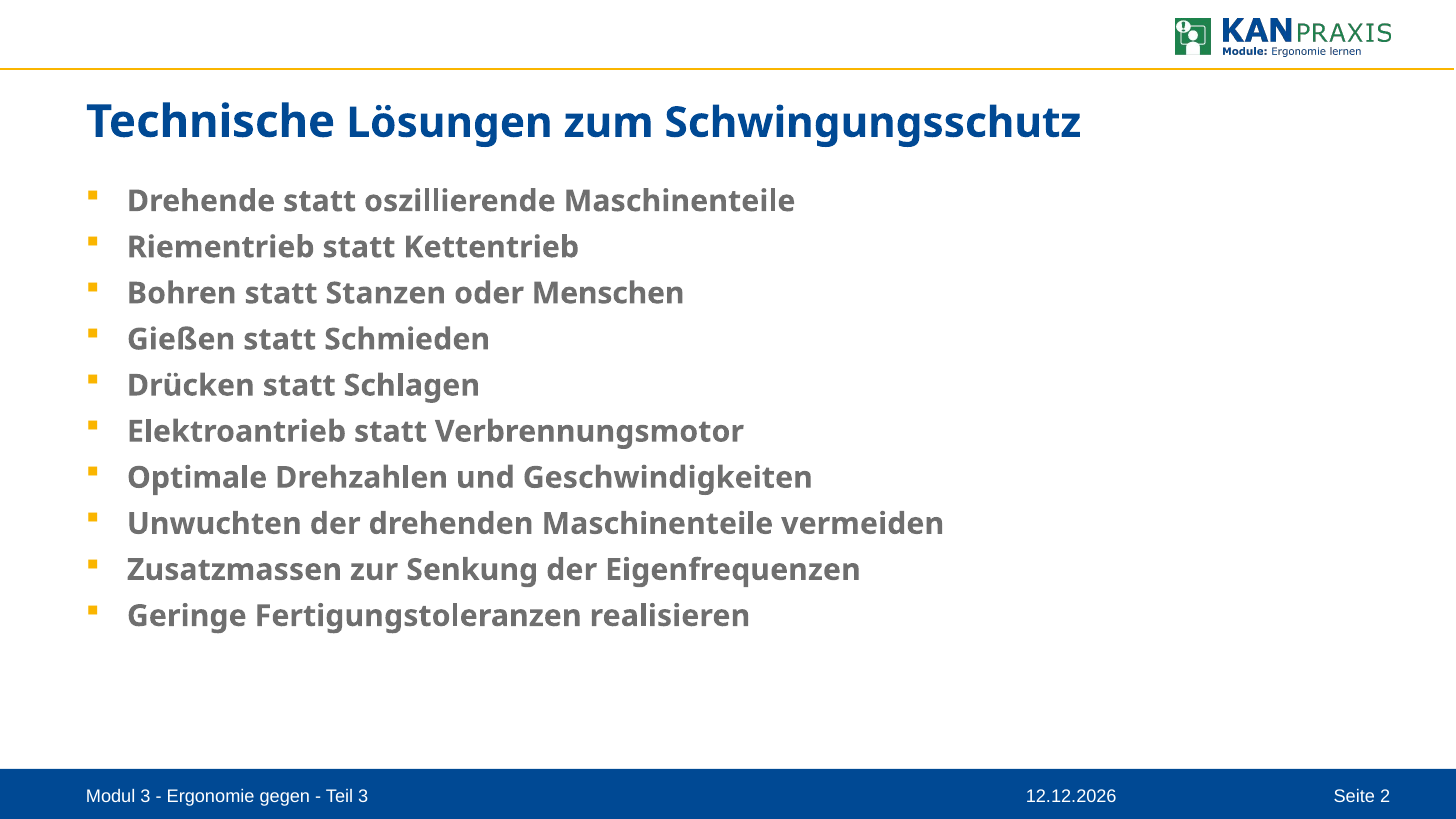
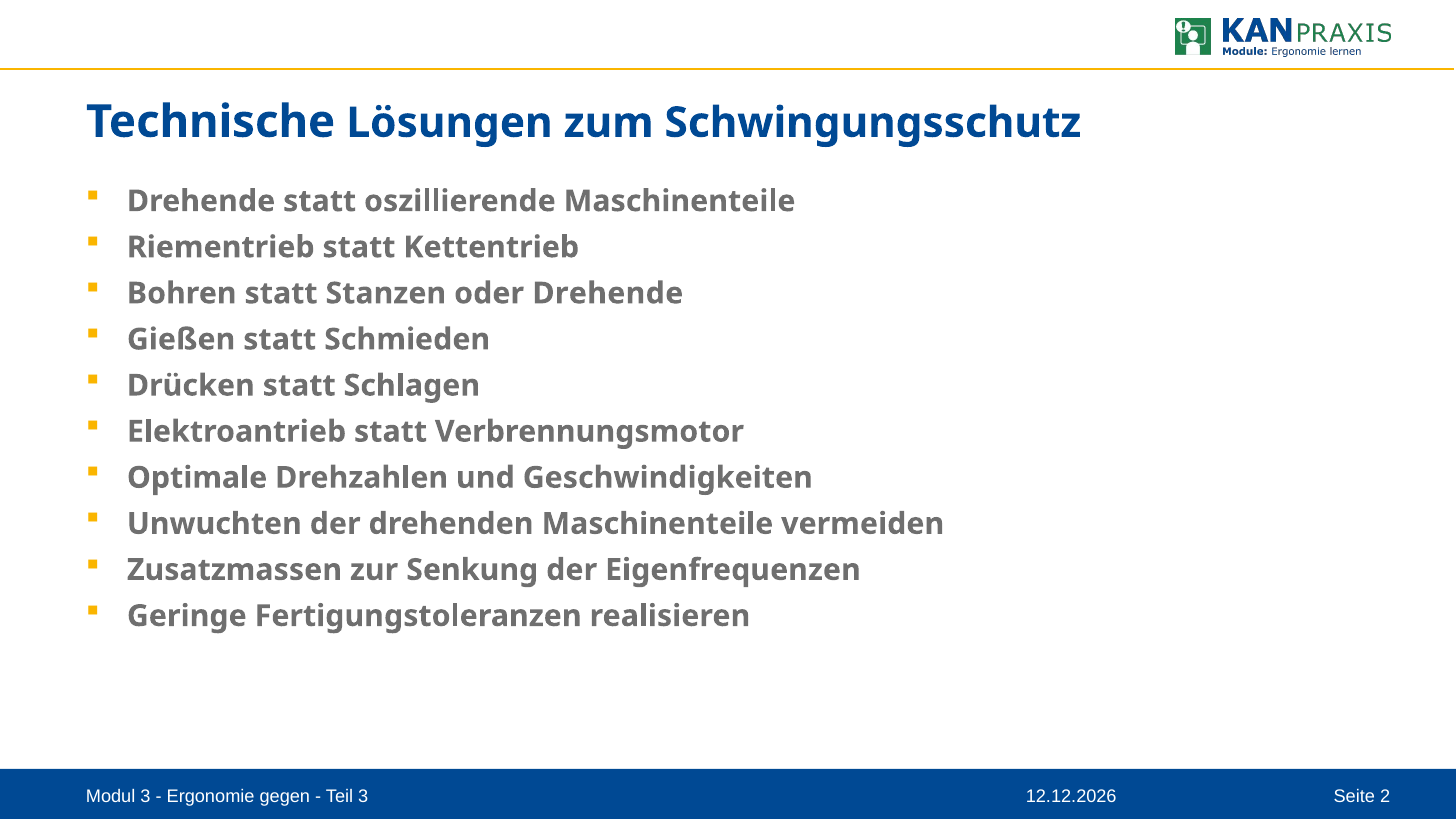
oder Menschen: Menschen -> Drehende (608, 293)
